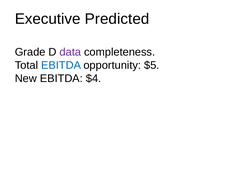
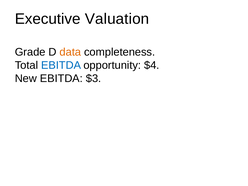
Predicted: Predicted -> Valuation (117, 19)
data colour: purple -> orange (70, 52)
$5: $5 -> $4 (152, 65)
$4: $4 -> $3 (94, 78)
